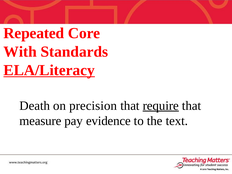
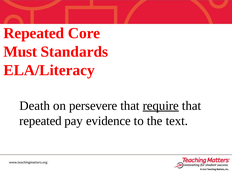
With: With -> Must (20, 52)
ELA/Literacy underline: present -> none (49, 70)
precision: precision -> persevere (93, 106)
measure: measure -> repeated (40, 121)
